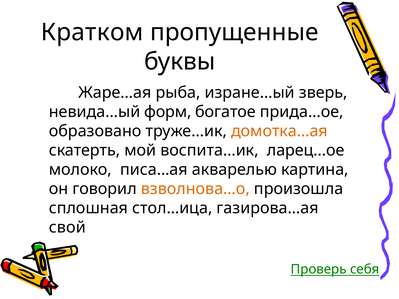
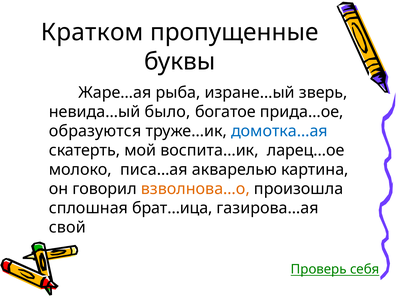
форм: форм -> было (168, 112)
образовано: образовано -> образуются (95, 131)
домотка…ая colour: orange -> blue (279, 131)
стол…ица: стол…ица -> брат…ица (172, 208)
